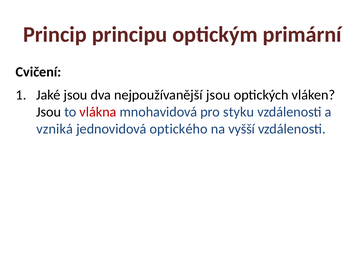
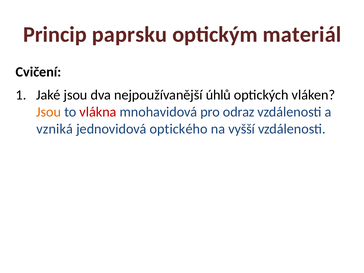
principu: principu -> paprsku (129, 35)
primární: primární -> materiál (302, 35)
nejpoužívanější jsou: jsou -> úhlů (218, 95)
Jsou colour: black -> orange (49, 112)
styku: styku -> odraz (239, 112)
